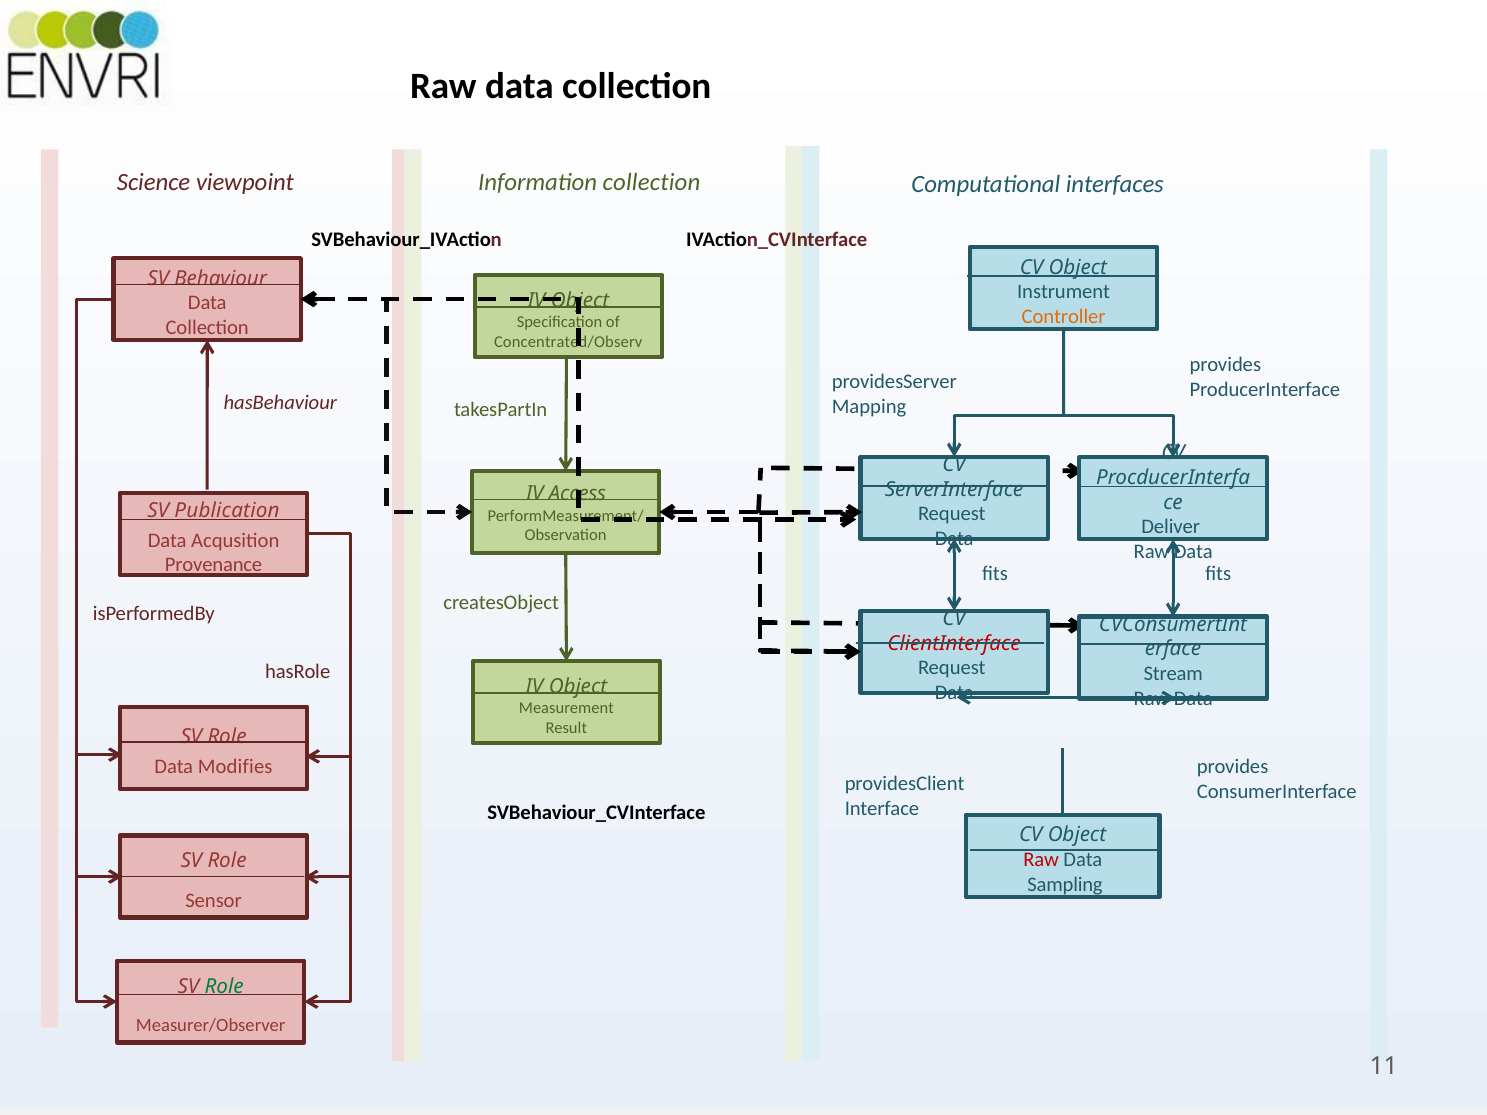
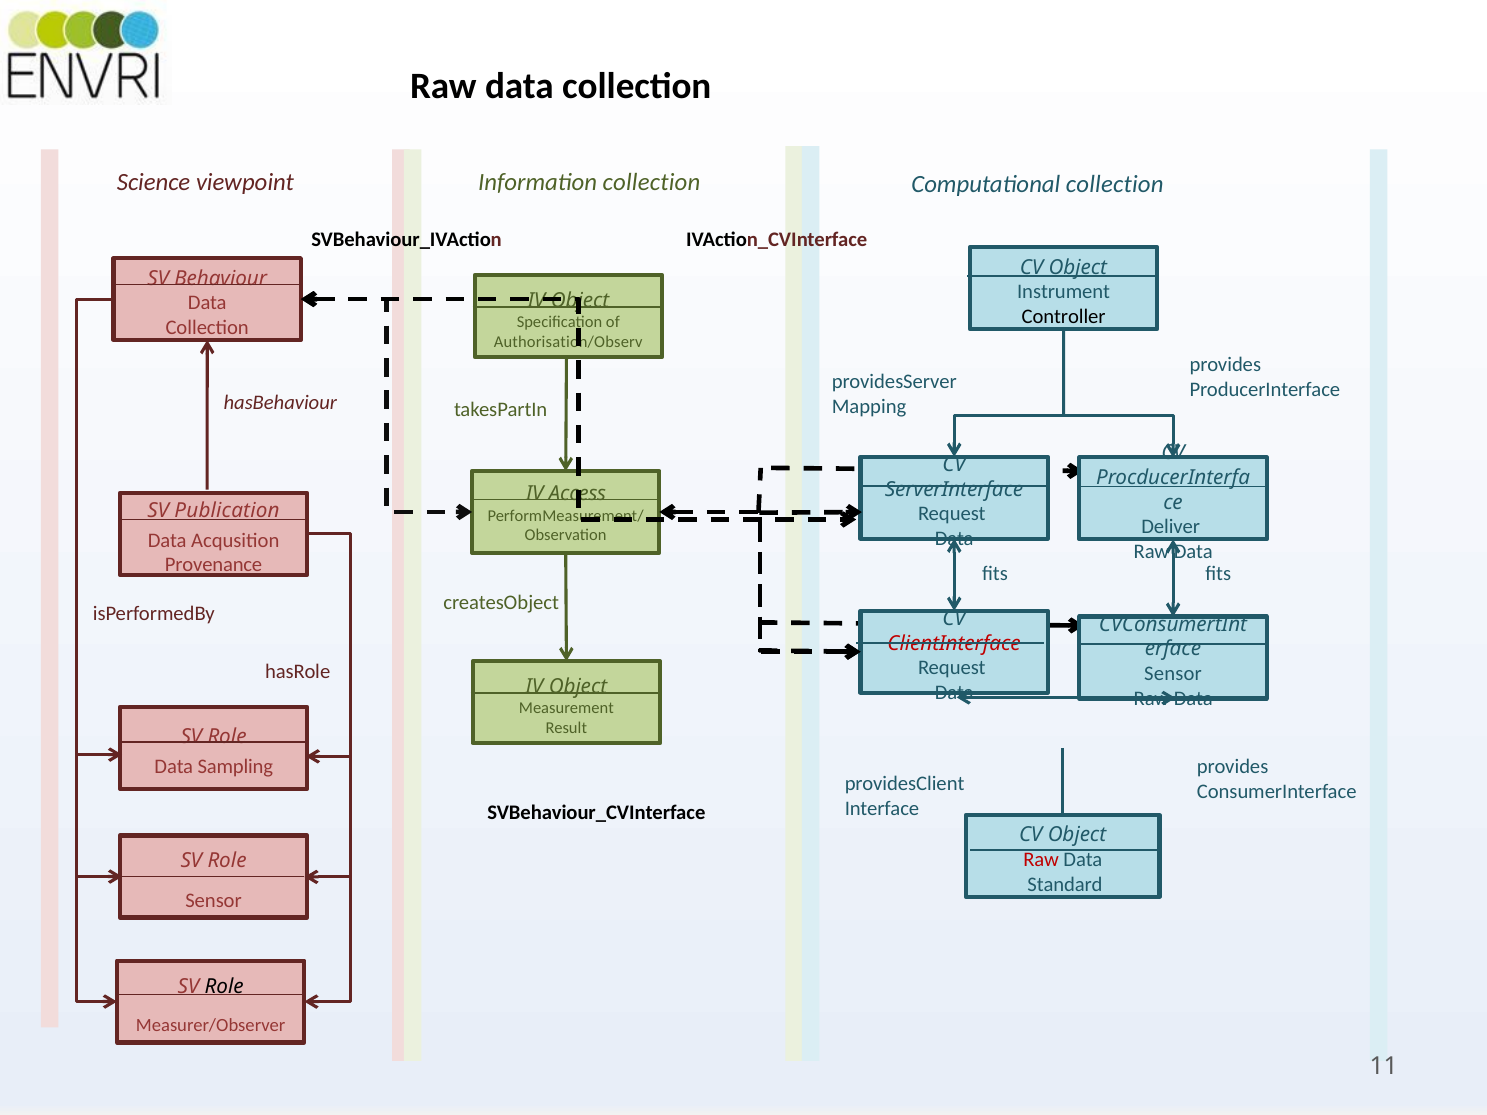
Computational interfaces: interfaces -> collection (1115, 184)
Controller colour: orange -> black (1064, 317)
Concentrated/Observ: Concentrated/Observ -> Authorisation/Observ (568, 342)
Stream: Stream -> Sensor (1173, 674)
Modifies: Modifies -> Sampling (235, 767)
Sampling: Sampling -> Standard (1065, 885)
Role colour: green -> black (224, 987)
